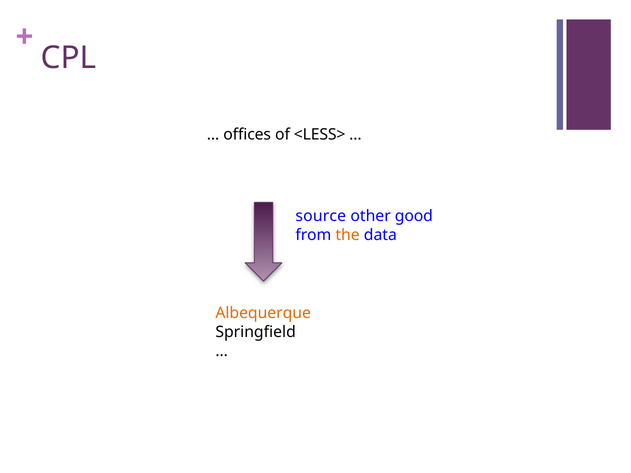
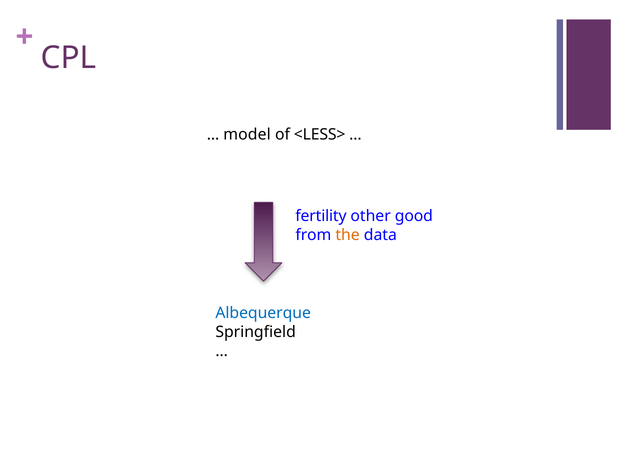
offices: offices -> model (247, 135)
source: source -> fertility (321, 216)
Albequerque colour: orange -> blue (263, 313)
